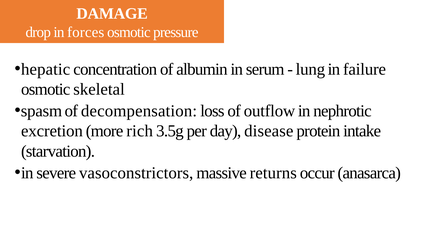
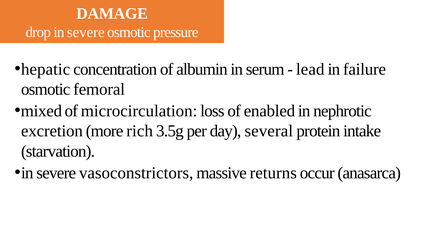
drop in forces: forces -> severe (86, 32)
lung: lung -> lead (310, 69)
skeletal: skeletal -> femoral (99, 89)
spasm: spasm -> mixed (41, 111)
decompensation: decompensation -> microcirculation (139, 111)
outflow: outflow -> enabled (269, 111)
disease: disease -> several (269, 131)
